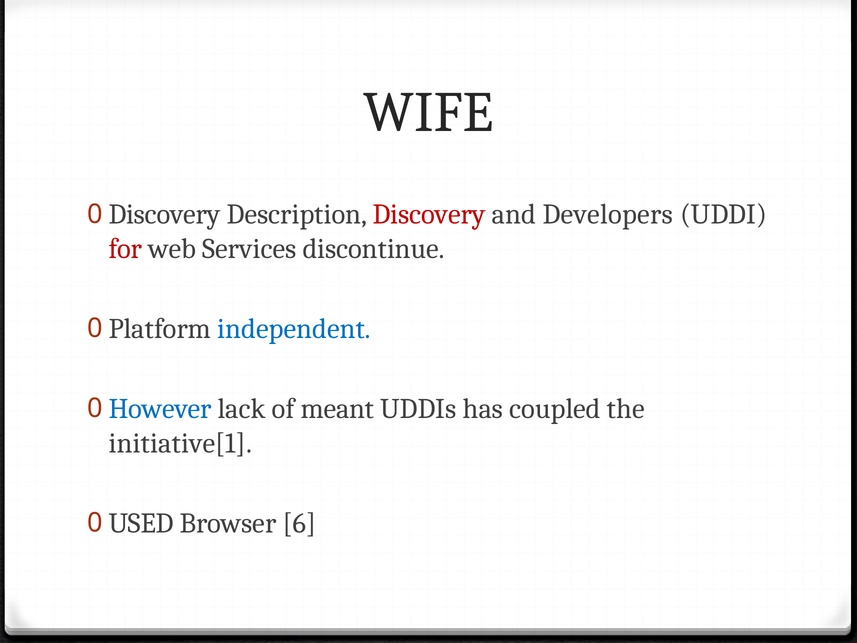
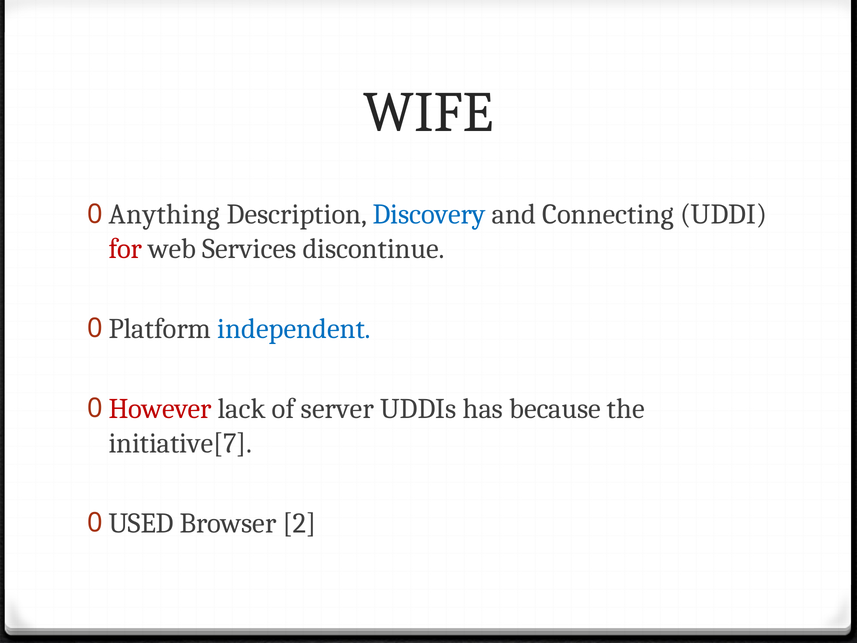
Discovery: Discovery -> Anything (164, 214)
Discovery colour: red -> blue (429, 214)
Developers: Developers -> Connecting (608, 214)
However colour: blue -> red (160, 409)
meant: meant -> server (337, 409)
coupled: coupled -> because (555, 409)
initiative[1: initiative[1 -> initiative[7 (180, 443)
6: 6 -> 2 (300, 523)
